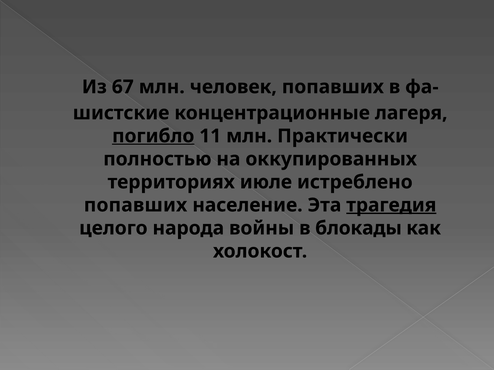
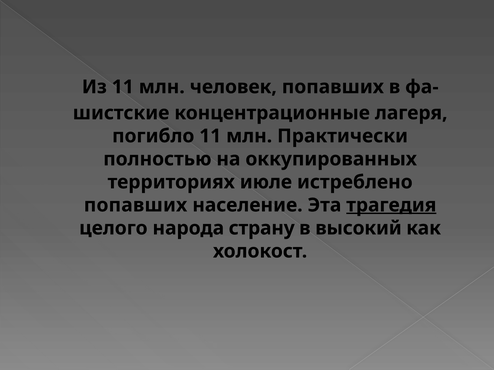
Из 67: 67 -> 11 (123, 87)
погибло underline: present -> none (153, 136)
войны: войны -> страну (262, 228)
блокады: блокады -> высокий (358, 228)
